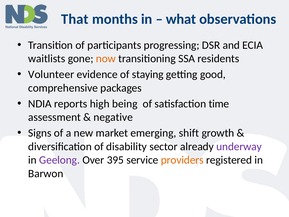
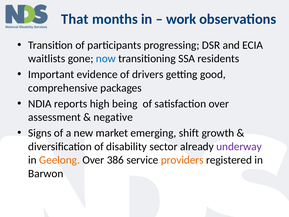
what: what -> work (181, 19)
now colour: orange -> blue (106, 59)
Volunteer: Volunteer -> Important (51, 74)
staying: staying -> drivers (148, 74)
satisfaction time: time -> over (219, 104)
Geelong colour: purple -> orange (60, 160)
395: 395 -> 386 (115, 160)
